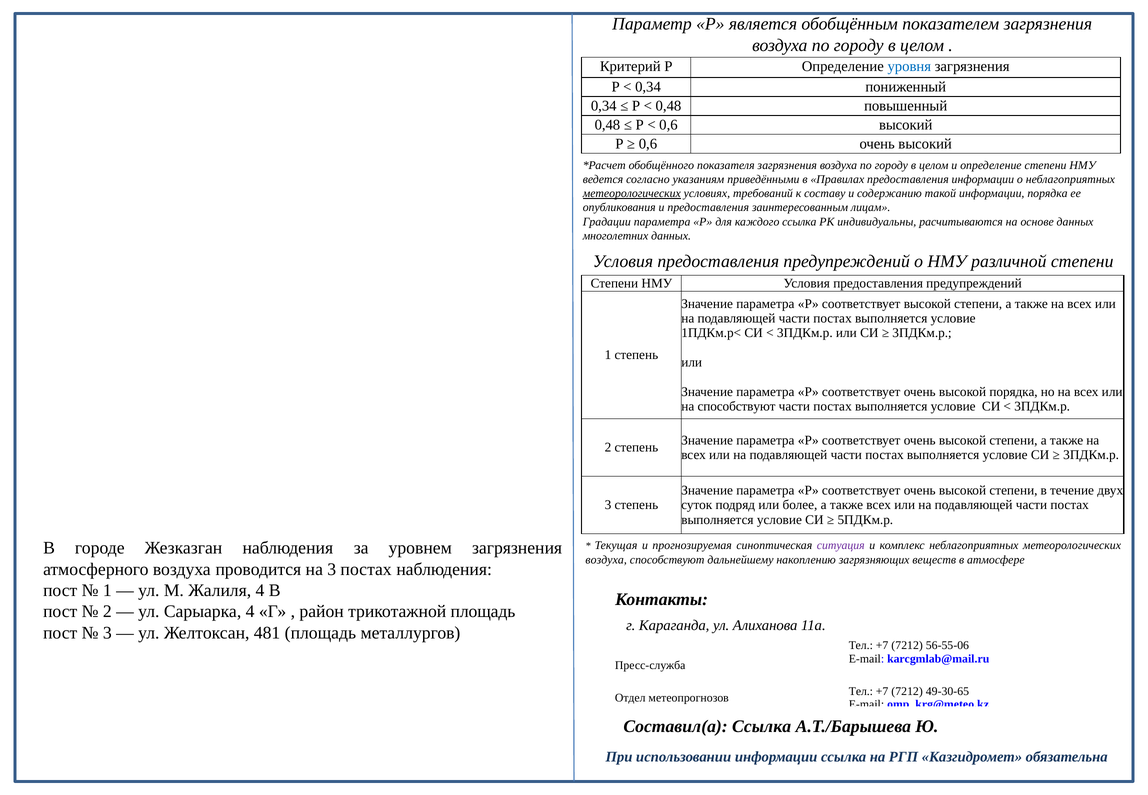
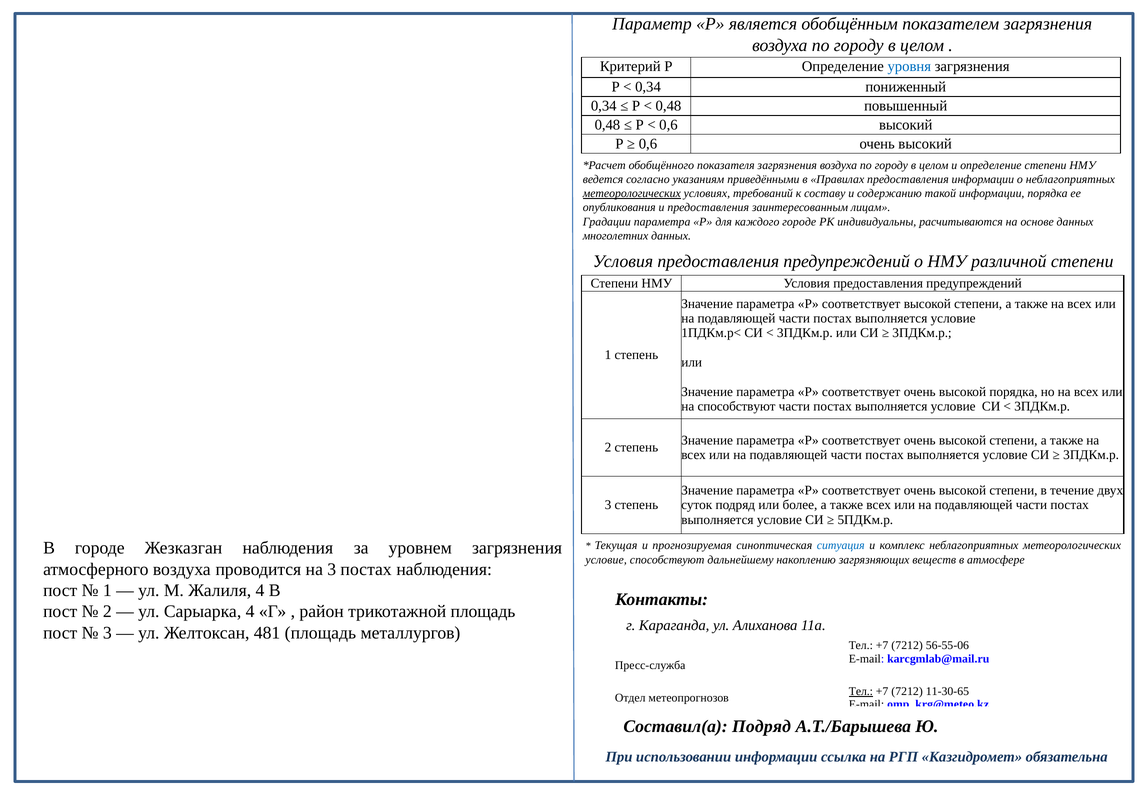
каждого ссылка: ссылка -> городе (799, 222)
ситуация colour: purple -> blue (841, 545)
воздуха: воздуха -> условие (606, 560)
Тел underline: none -> present (861, 691)
49-30-65: 49-30-65 -> 11-30-65 (947, 691)
Составил(а Ссылка: Ссылка -> Подряд (762, 726)
